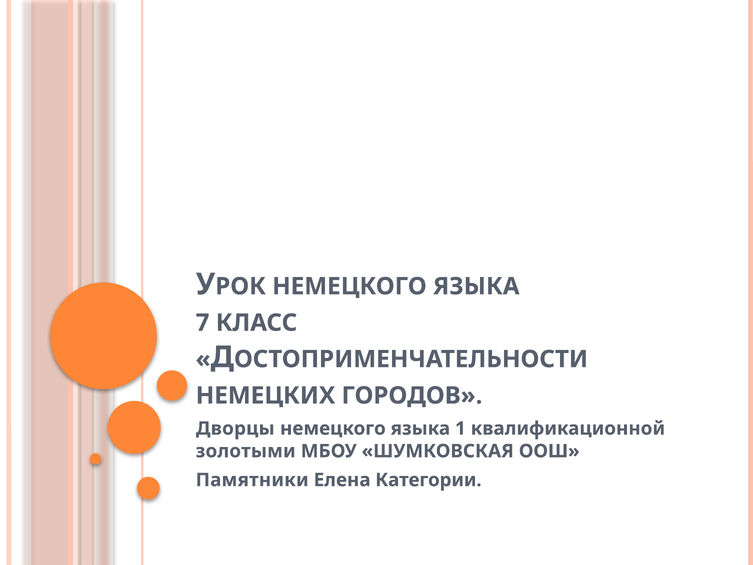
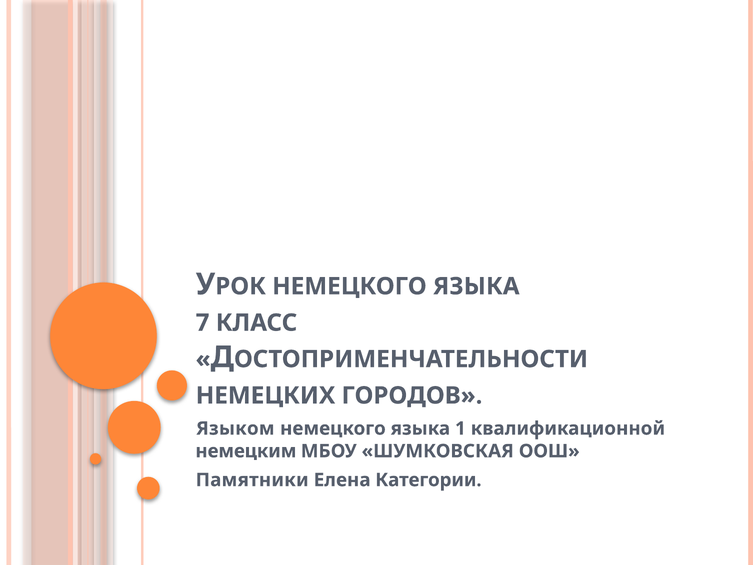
Дворцы: Дворцы -> Языком (235, 428)
золотыми: золотыми -> немецким (246, 451)
